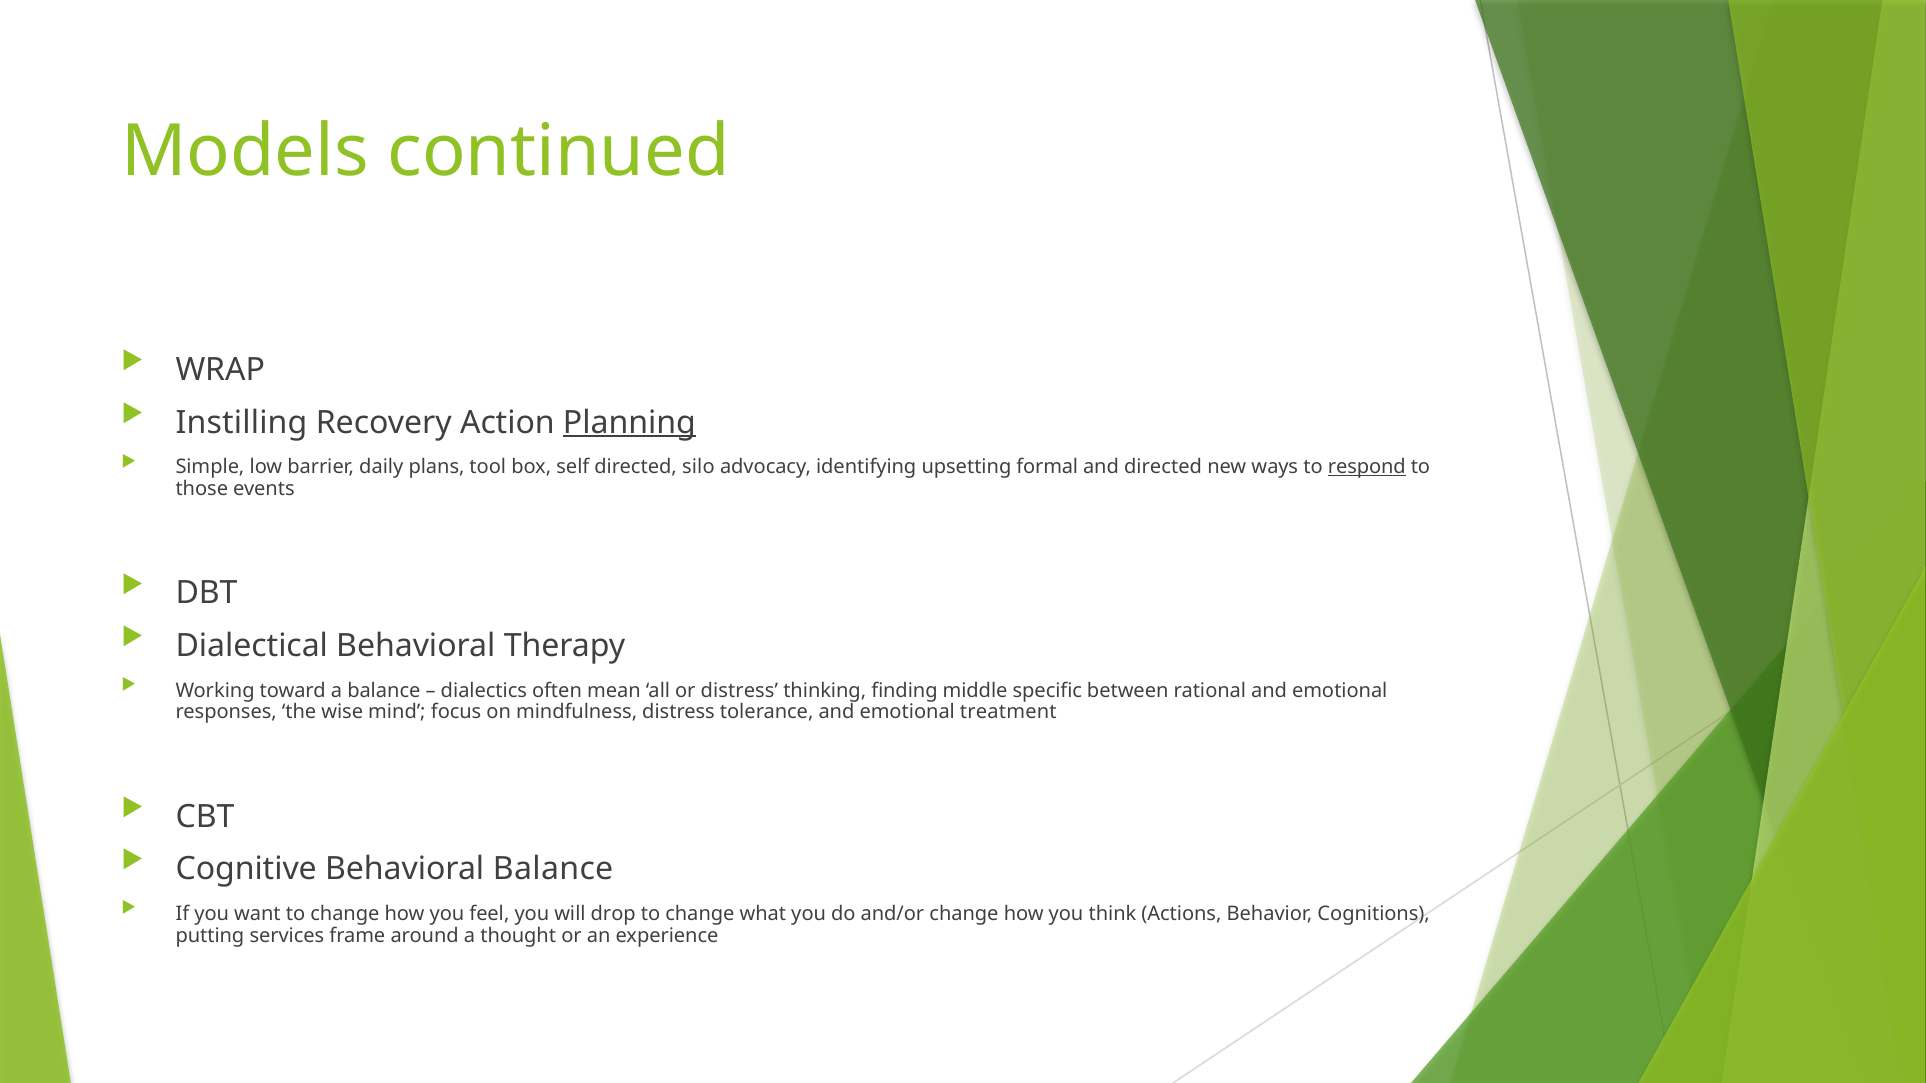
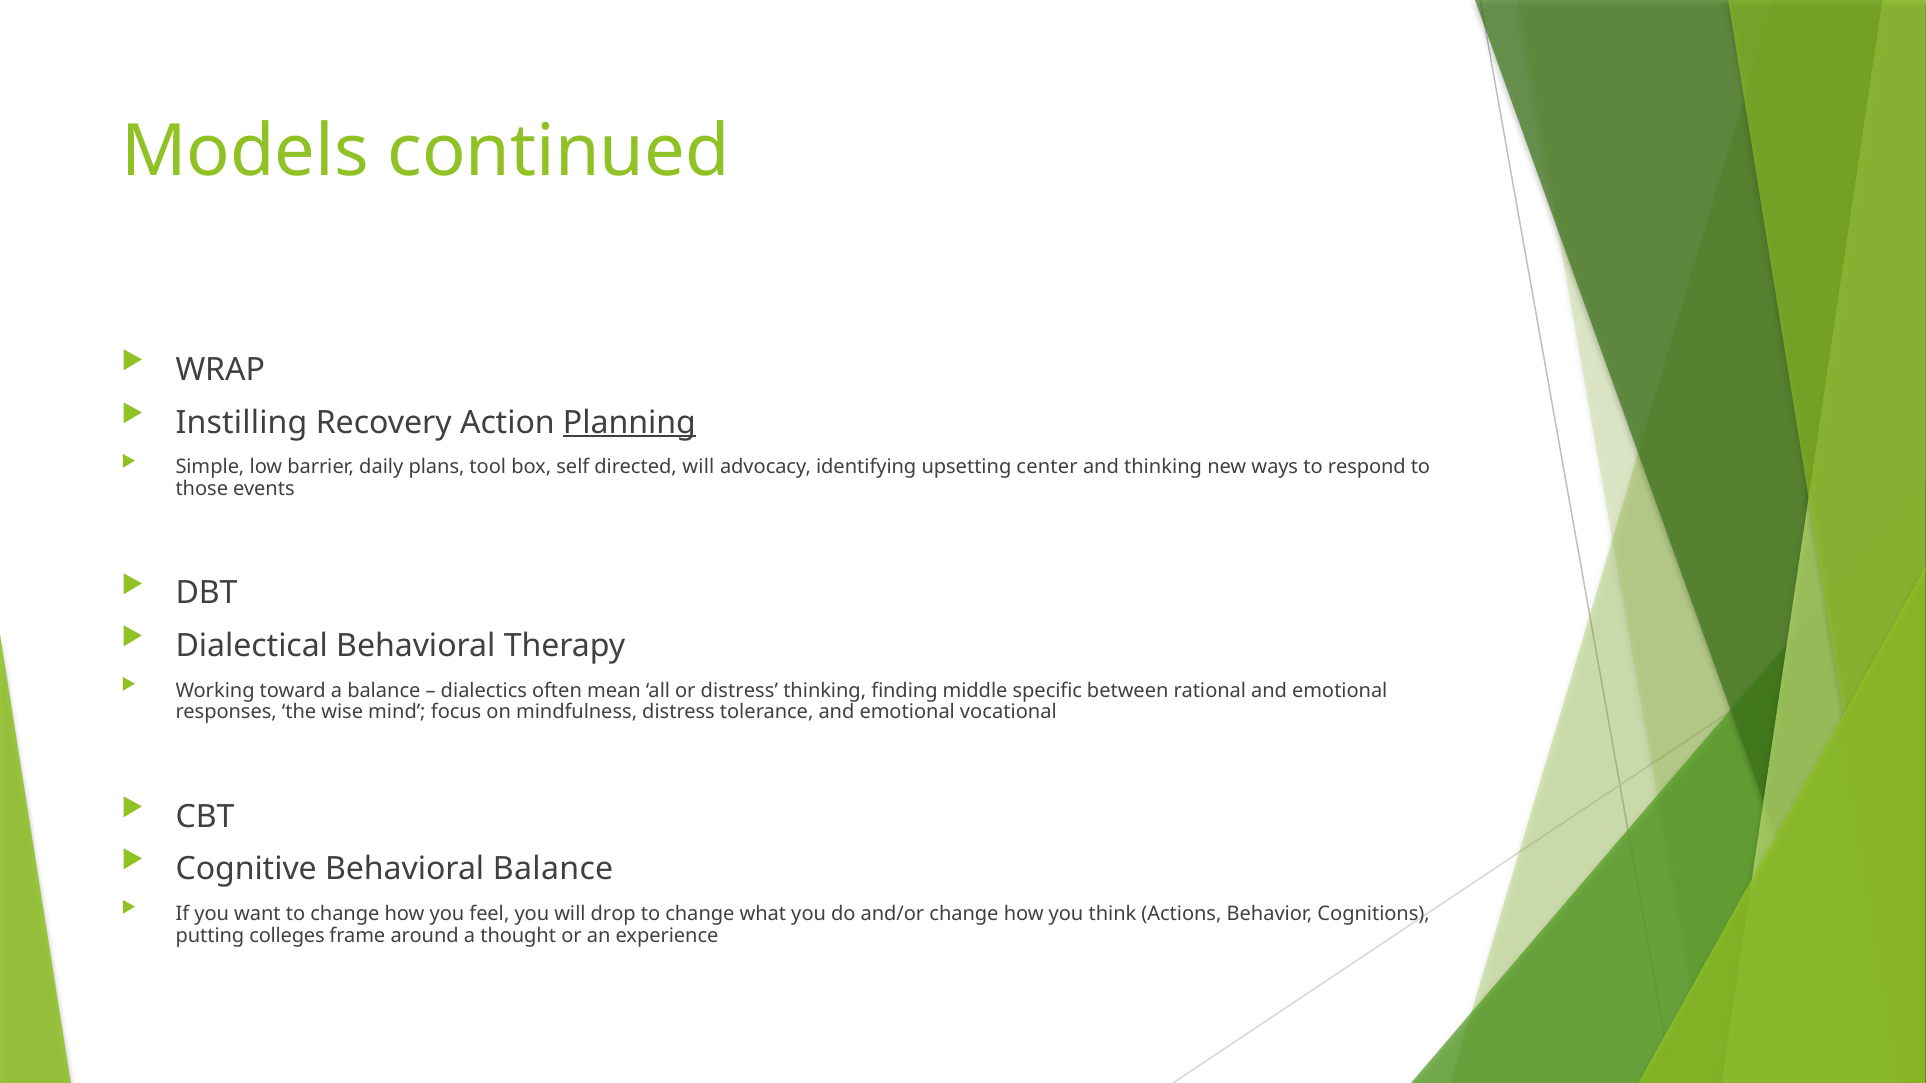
directed silo: silo -> will (698, 467)
formal: formal -> center (1047, 467)
and directed: directed -> thinking (1163, 467)
respond underline: present -> none (1367, 467)
treatment: treatment -> vocational (1008, 712)
services: services -> colleges (287, 936)
